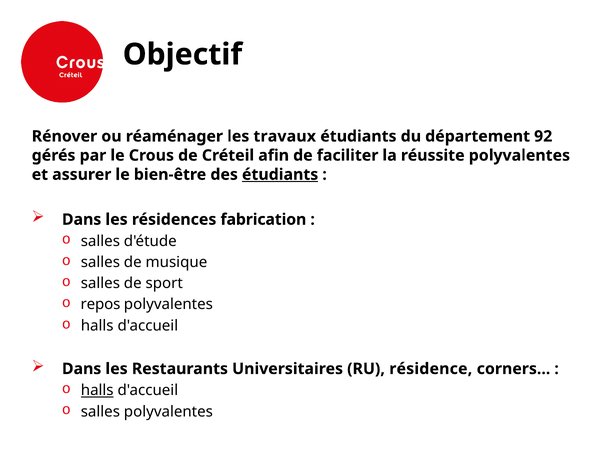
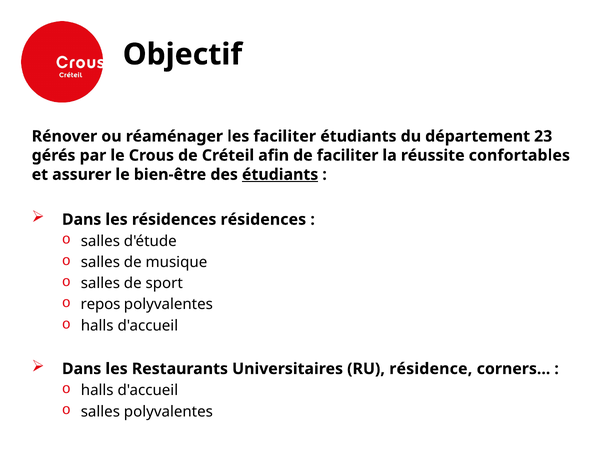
les travaux: travaux -> faciliter (285, 136)
92: 92 -> 23 (543, 136)
réussite polyvalentes: polyvalentes -> confortables (519, 155)
résidences fabrication: fabrication -> résidences (263, 220)
halls underline: present -> none (97, 390)
